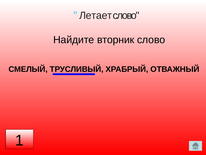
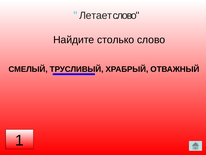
вторник: вторник -> столько (116, 40)
